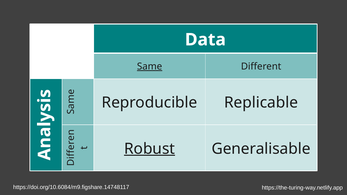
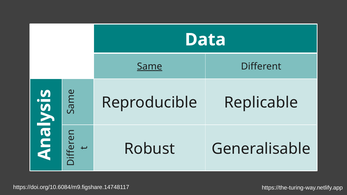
Robust underline: present -> none (150, 149)
